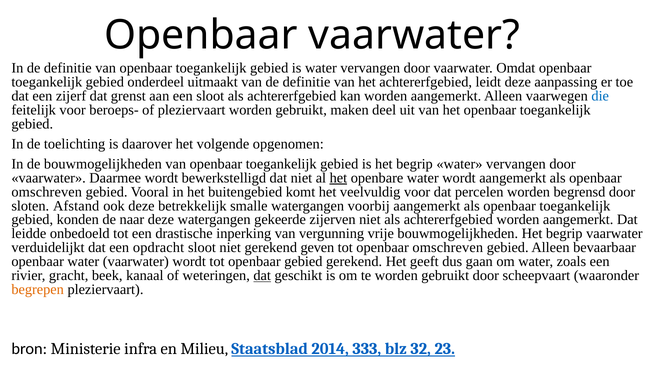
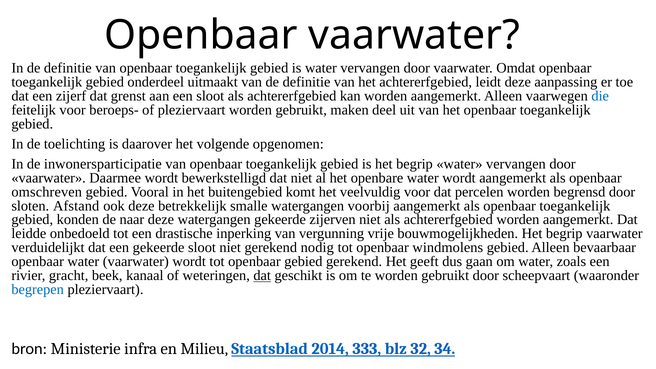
de bouwmogelijkheden: bouwmogelijkheden -> inwonersparticipatie (103, 164)
het underline: present -> none (338, 178)
een opdracht: opdracht -> gekeerde (159, 248)
geven: geven -> nodig (317, 248)
tot openbaar omschreven: omschreven -> windmolens (448, 248)
begrepen colour: orange -> blue (38, 289)
23: 23 -> 34 (445, 349)
